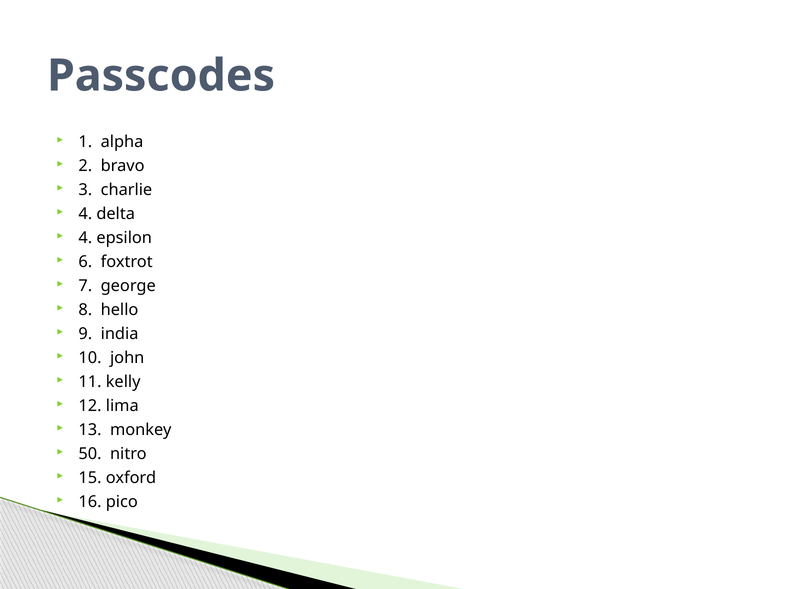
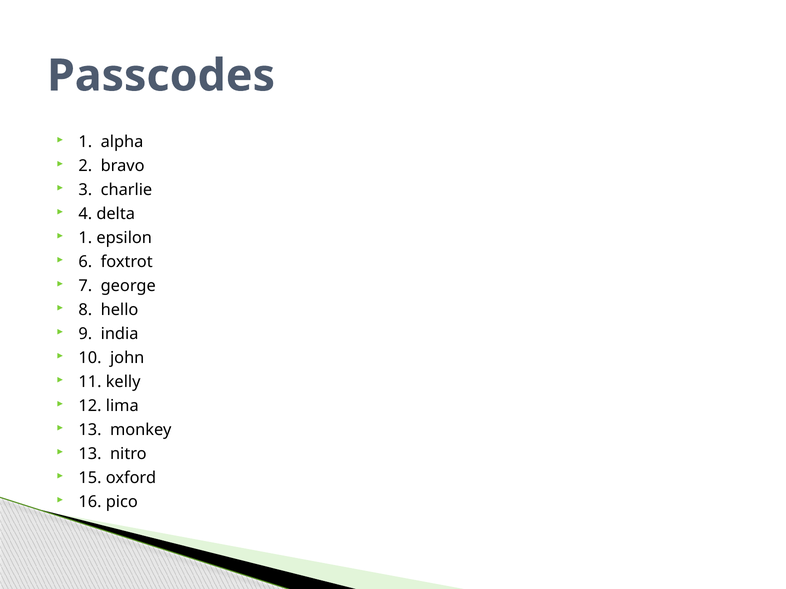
4: 4 -> 1 (85, 238)
50: 50 -> 13 (90, 454)
